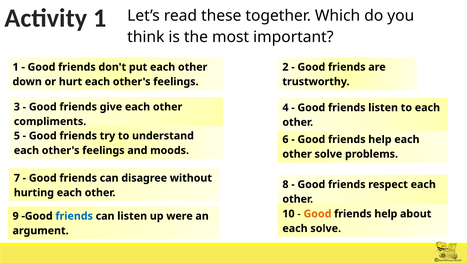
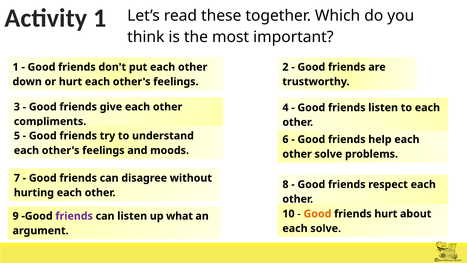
help: help -> hurt (386, 214)
friends colour: blue -> purple (74, 216)
were: were -> what (180, 216)
